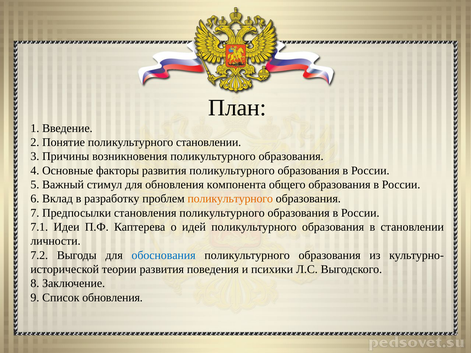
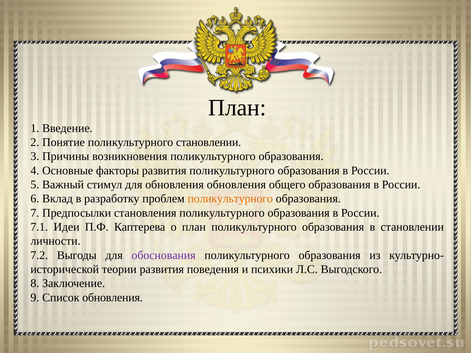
обновления компонента: компонента -> обновления (236, 185)
о идей: идей -> план (194, 227)
обоснования colour: blue -> purple (164, 255)
